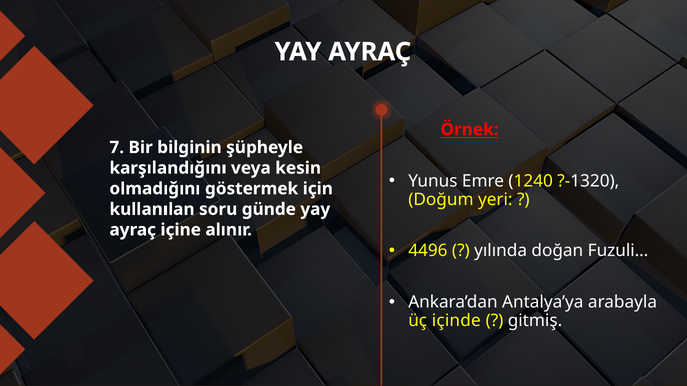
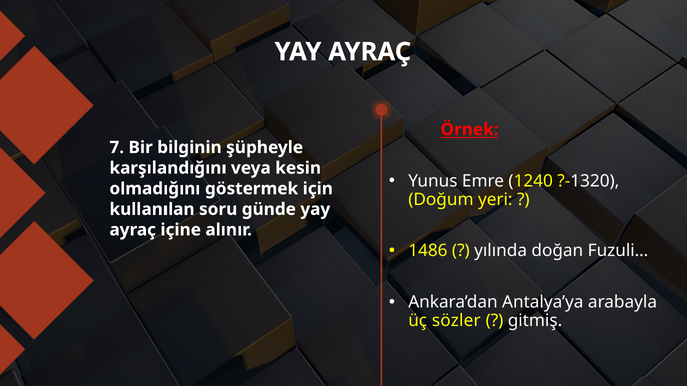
4496: 4496 -> 1486 (428, 251)
içinde: içinde -> sözler (456, 321)
